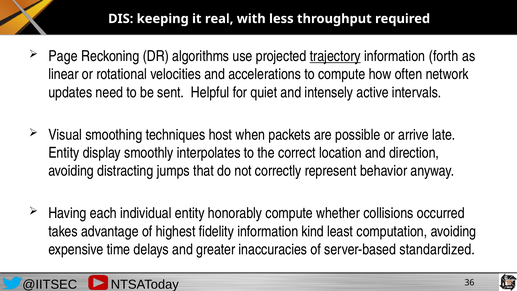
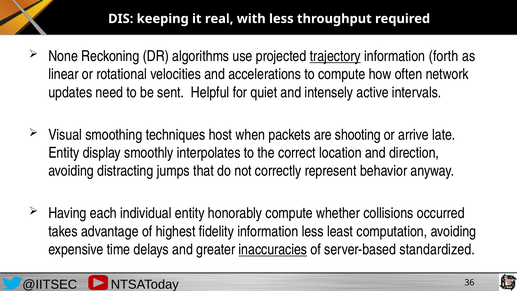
Page: Page -> None (63, 56)
possible: possible -> shooting (358, 135)
information kind: kind -> less (313, 231)
inaccuracies underline: none -> present (273, 249)
